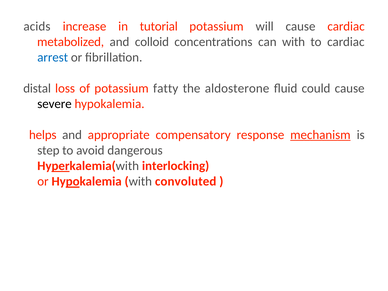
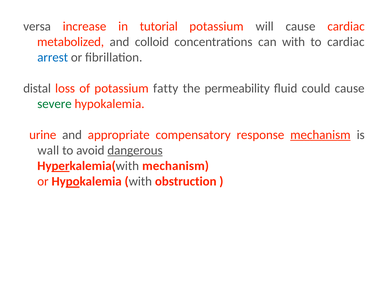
acids: acids -> versa (37, 26)
aldosterone: aldosterone -> permeability (237, 88)
severe colour: black -> green (54, 104)
helps: helps -> urine (43, 135)
step: step -> wall (48, 150)
dangerous underline: none -> present (135, 150)
Hyperkalemia(with interlocking: interlocking -> mechanism (176, 166)
convoluted: convoluted -> obstruction (186, 181)
